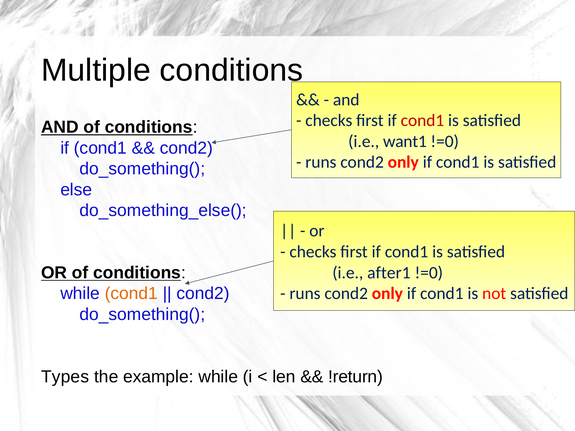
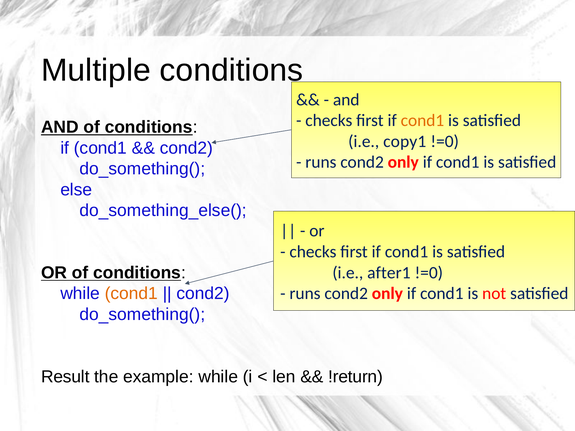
cond1 colour: red -> orange (422, 121)
want1: want1 -> copy1 (405, 141)
Types: Types -> Result (65, 377)
